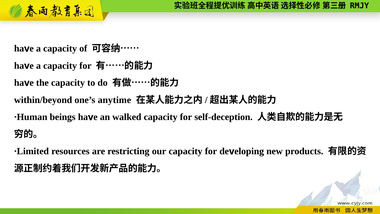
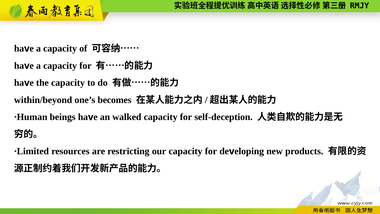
anytime: anytime -> becomes (115, 100)
